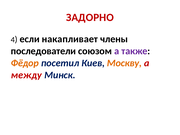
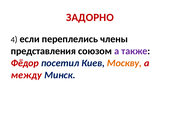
накапливает: накапливает -> переплелись (70, 39)
последователи: последователи -> представления (43, 51)
Фёдор colour: orange -> red (25, 63)
